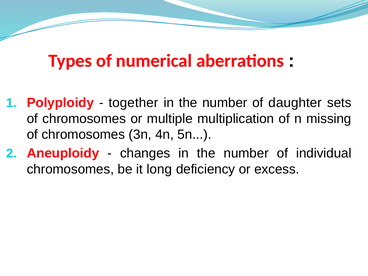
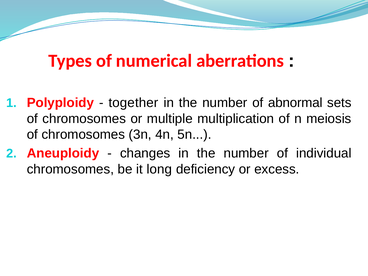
daughter: daughter -> abnormal (295, 103)
missing: missing -> meiosis (329, 119)
